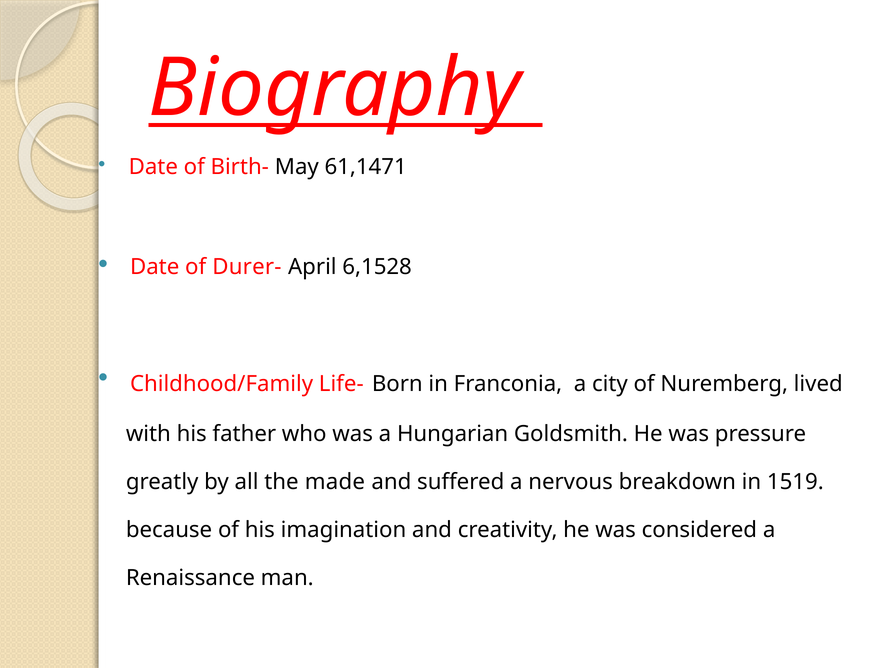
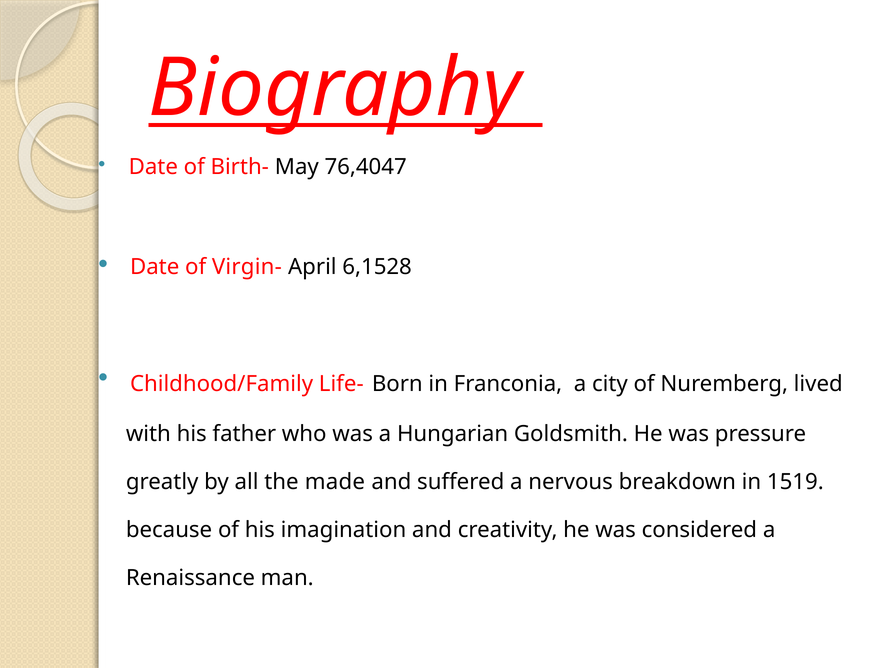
61,1471: 61,1471 -> 76,4047 (366, 167)
Durer-: Durer- -> Virgin- (247, 267)
